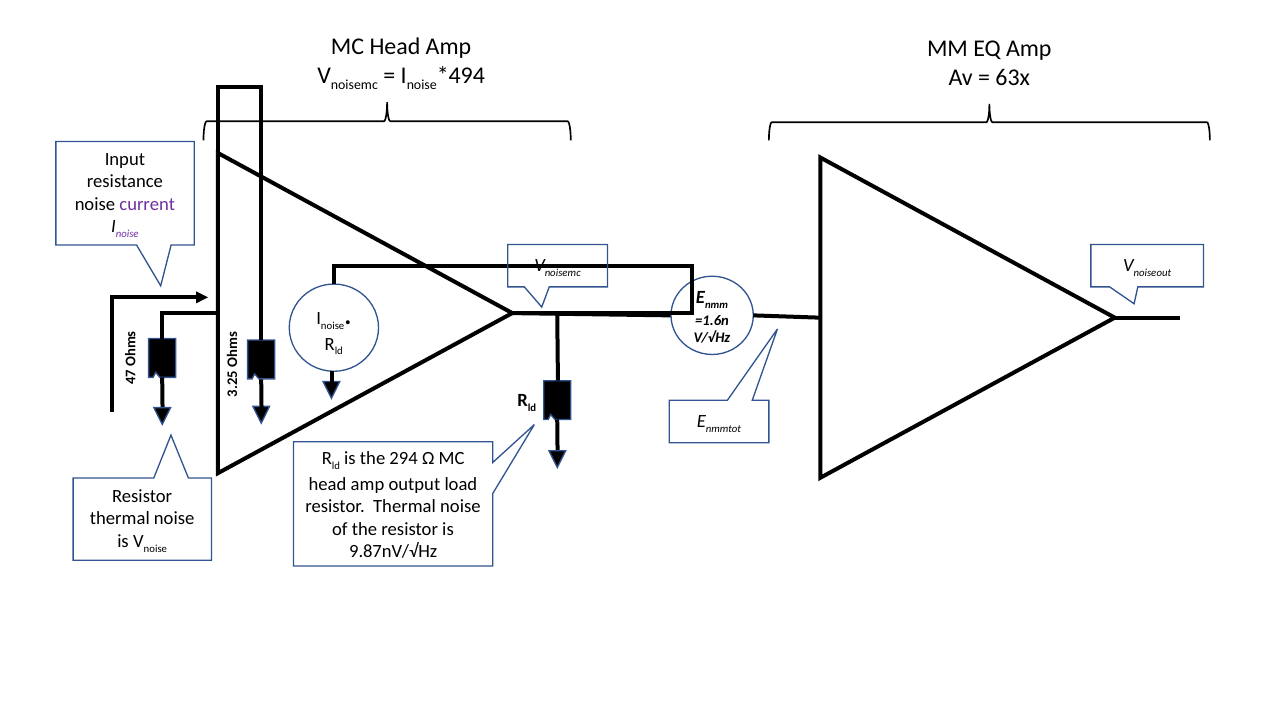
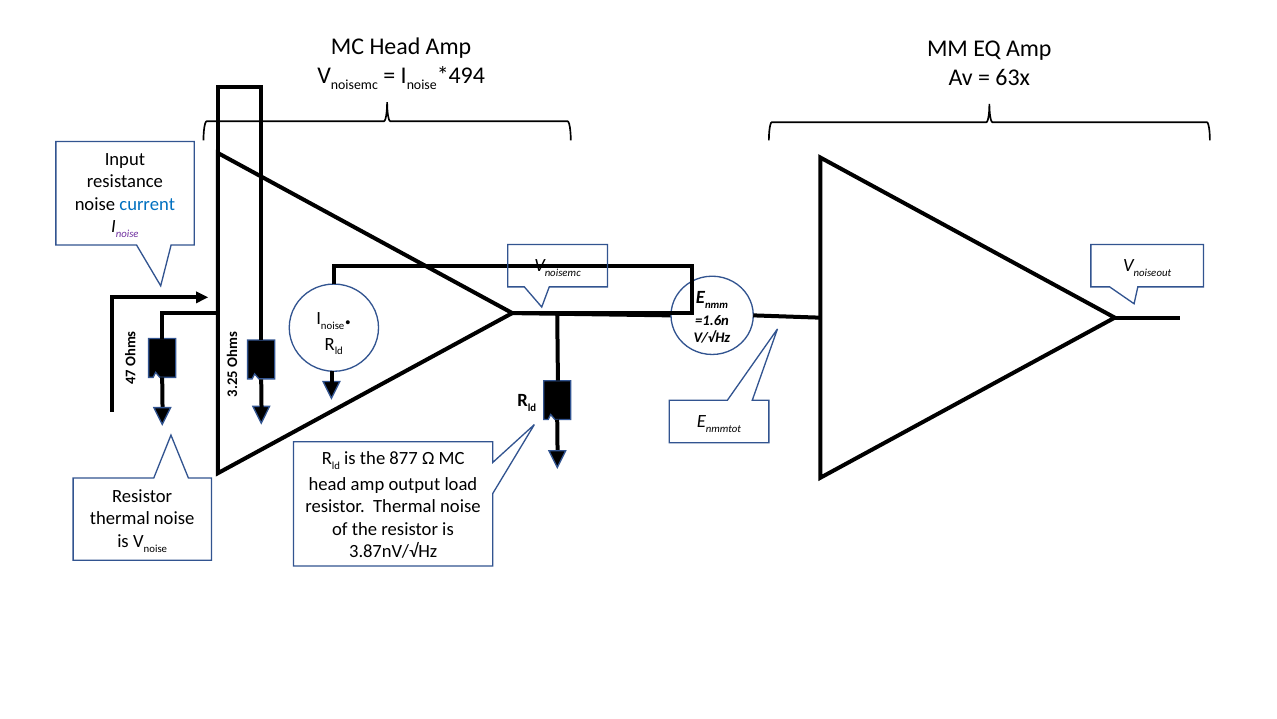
current colour: purple -> blue (147, 204)
294: 294 -> 877 (404, 458)
9.87nV/√Hz: 9.87nV/√Hz -> 3.87nV/√Hz (393, 551)
